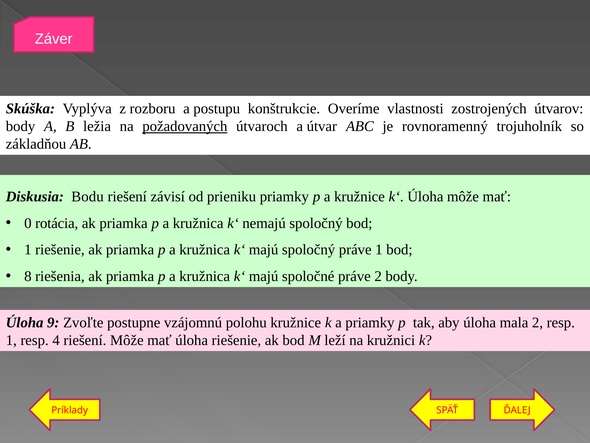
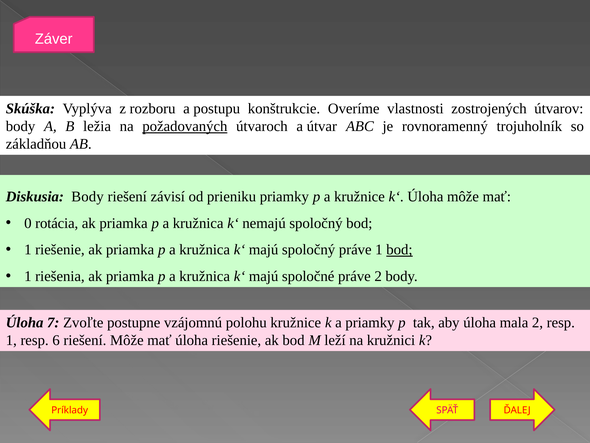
Diskusia Bodu: Bodu -> Body (88, 196)
bod underline: none -> present (399, 250)
8: 8 -> 1 (28, 276)
9: 9 -> 7 (53, 322)
4: 4 -> 6 (56, 340)
